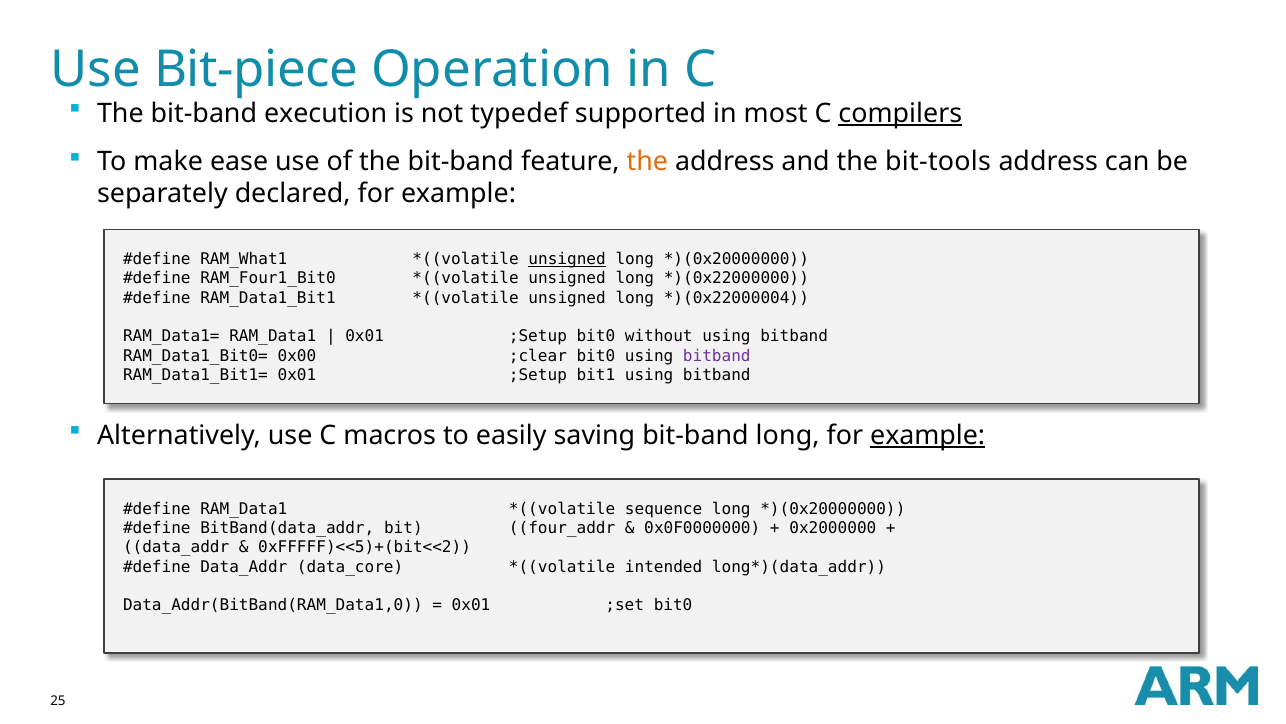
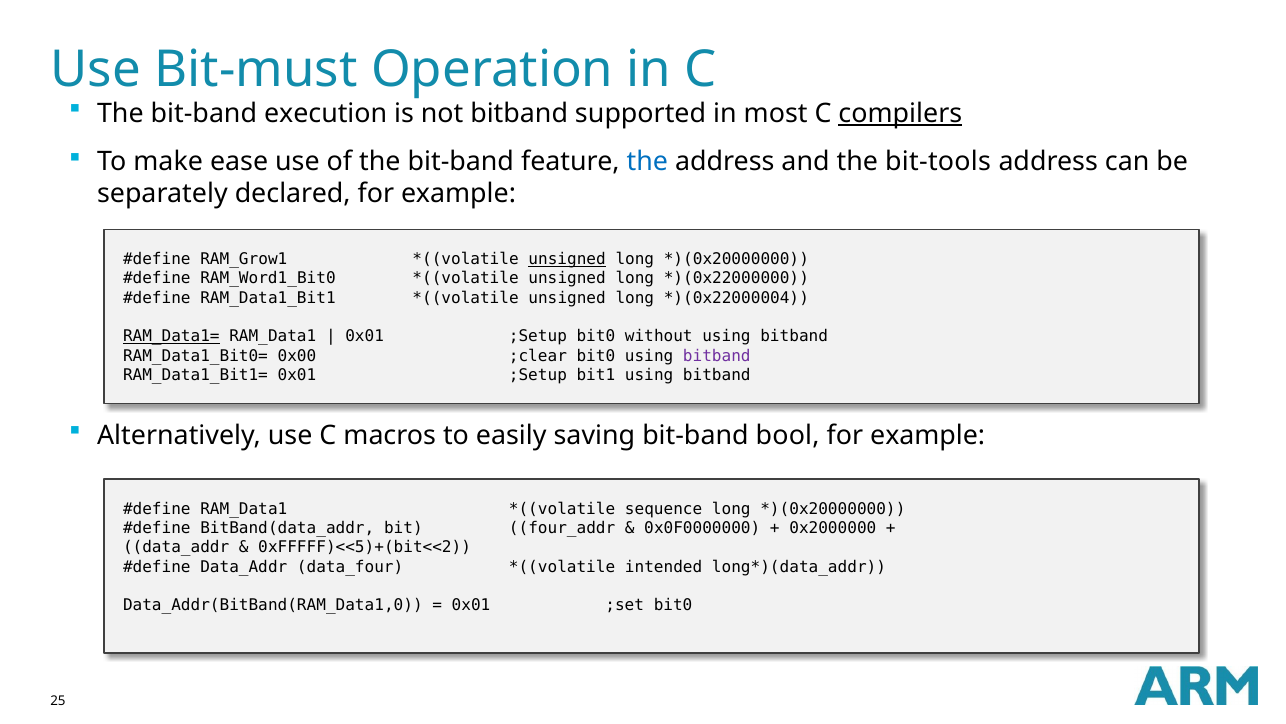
Bit-piece: Bit-piece -> Bit-must (256, 70)
not typedef: typedef -> bitband (519, 114)
the colour: orange -> blue (647, 162)
RAM_What1: RAM_What1 -> RAM_Grow1 (244, 259)
RAM_Four1_Bit0: RAM_Four1_Bit0 -> RAM_Word1_Bit0 (268, 278)
RAM_Data1= underline: none -> present (171, 336)
bit-band long: long -> bool (788, 435)
example underline: present -> none (928, 435)
data_core: data_core -> data_four (350, 566)
